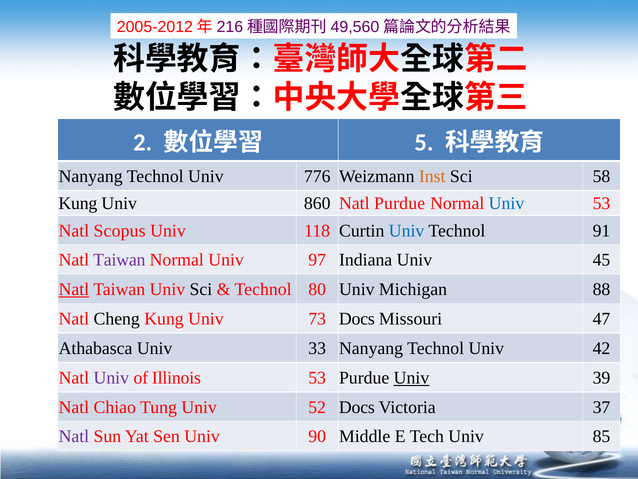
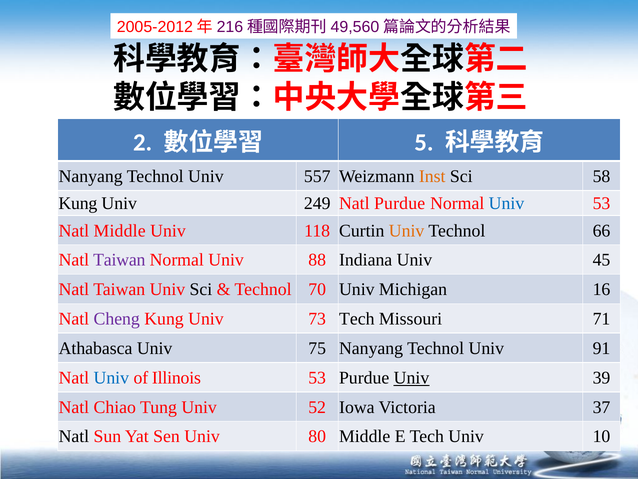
776: 776 -> 557 (317, 176)
860: 860 -> 249 (317, 203)
Natl Scopus: Scopus -> Middle (120, 230)
Univ colour: blue -> orange (407, 230)
91: 91 -> 66 (601, 230)
97: 97 -> 88 (317, 260)
Natl underline: present -> none (74, 289)
80: 80 -> 70 (317, 289)
88: 88 -> 16 (601, 289)
Cheng colour: black -> purple (117, 319)
73 Docs: Docs -> Tech (357, 319)
47: 47 -> 71 (601, 319)
33: 33 -> 75 (317, 348)
42: 42 -> 91 (601, 348)
Univ colour: purple -> blue (111, 377)
52 Docs: Docs -> Iowa (357, 407)
Natl colour: purple -> black (74, 436)
90: 90 -> 80 (317, 436)
85: 85 -> 10 (601, 436)
